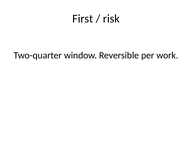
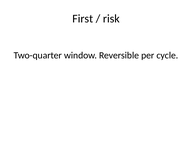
work: work -> cycle (167, 55)
